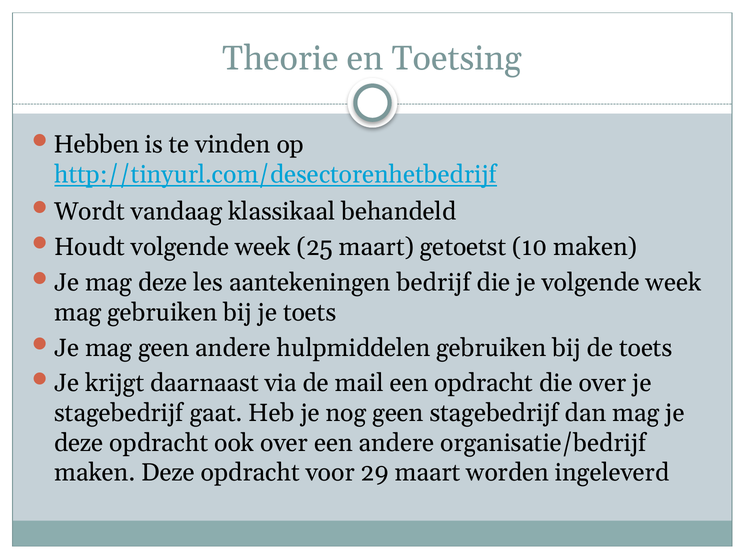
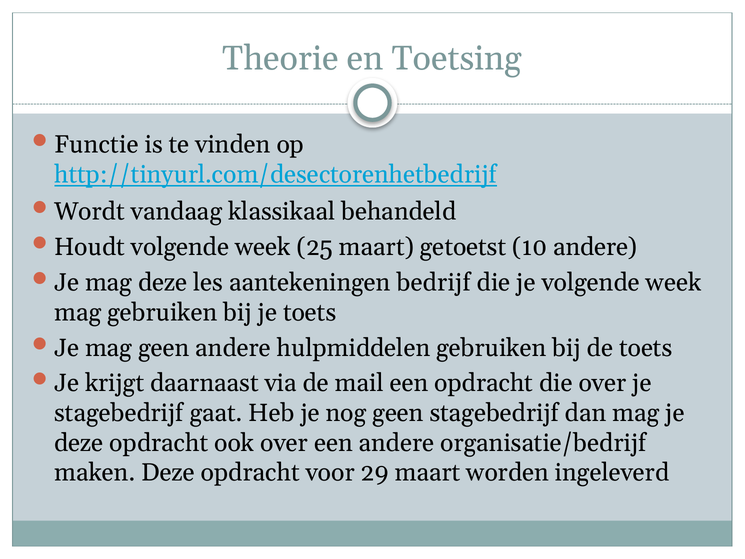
Hebben: Hebben -> Functie (96, 145)
10 maken: maken -> andere (595, 247)
